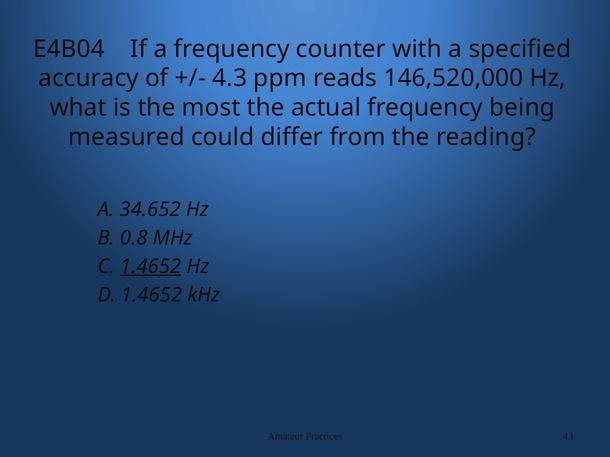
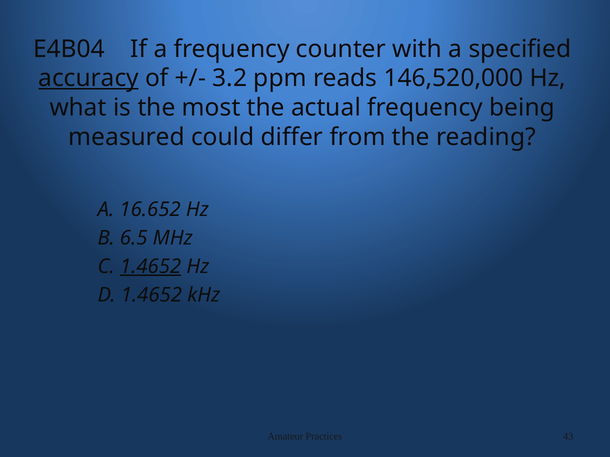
accuracy underline: none -> present (89, 78)
4.3: 4.3 -> 3.2 (230, 78)
34.652: 34.652 -> 16.652 (150, 210)
0.8: 0.8 -> 6.5 (134, 238)
